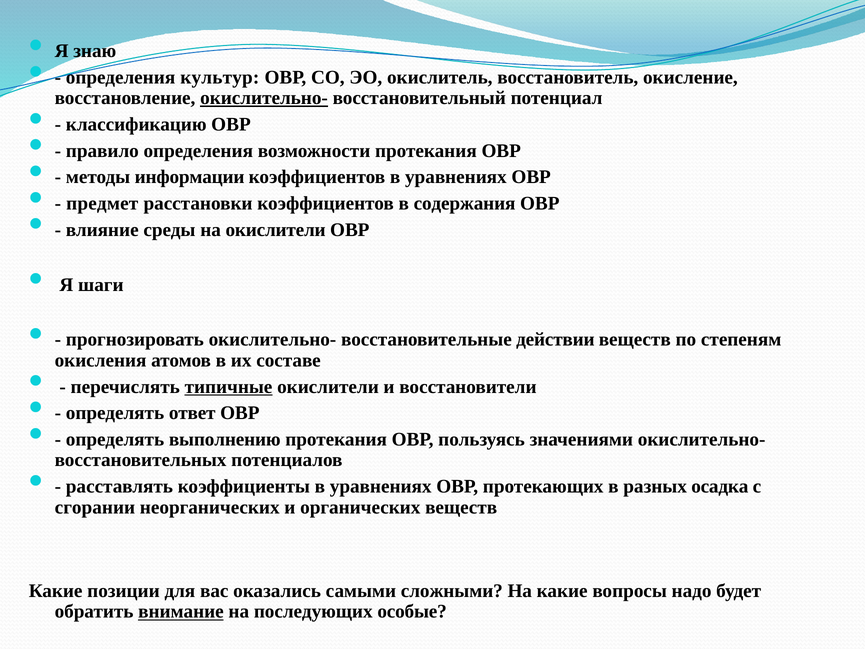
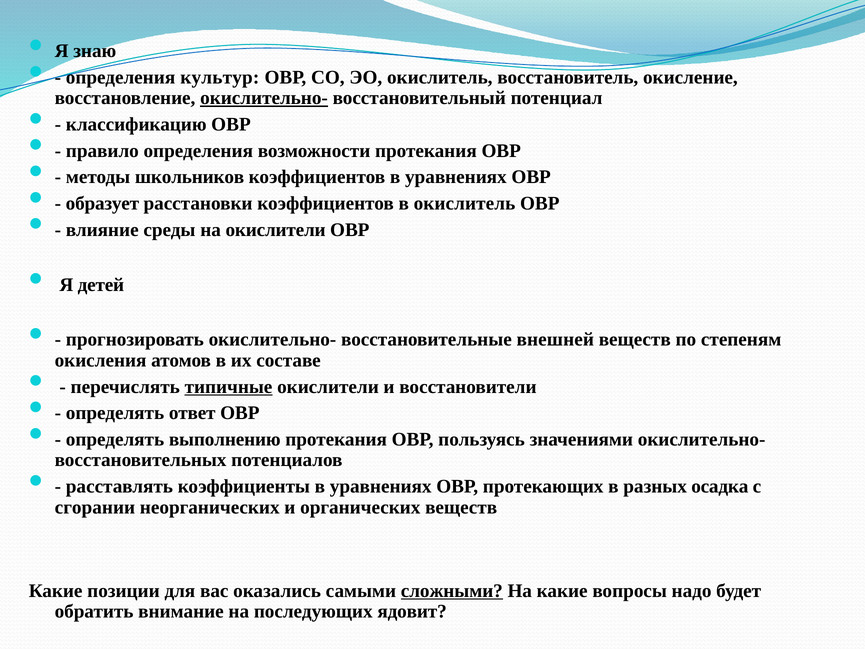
информации: информации -> школьников (190, 177)
предмет: предмет -> образует (102, 203)
в содержания: содержания -> окислитель (464, 203)
шаги: шаги -> детей (101, 285)
действии: действии -> внешней (555, 340)
сложными underline: none -> present (452, 591)
внимание underline: present -> none (181, 611)
особые: особые -> ядовит (412, 611)
